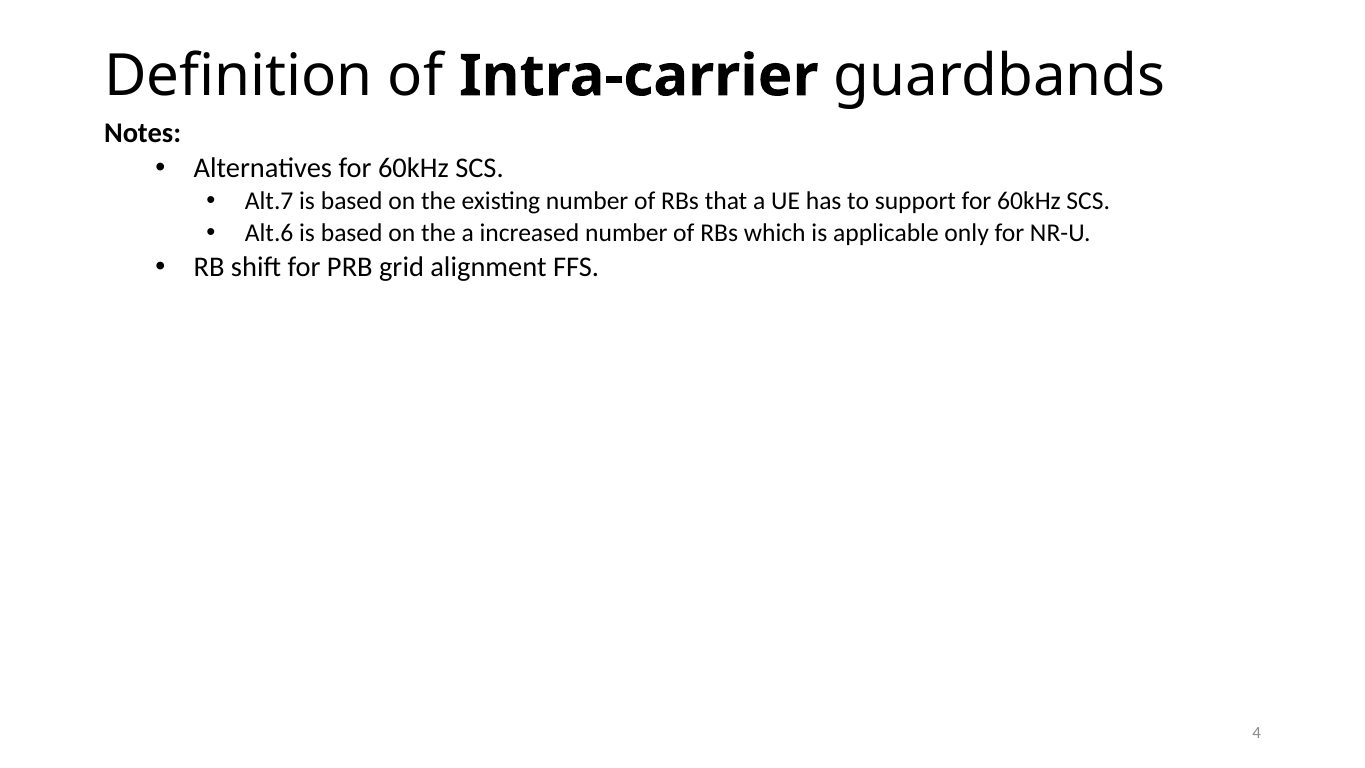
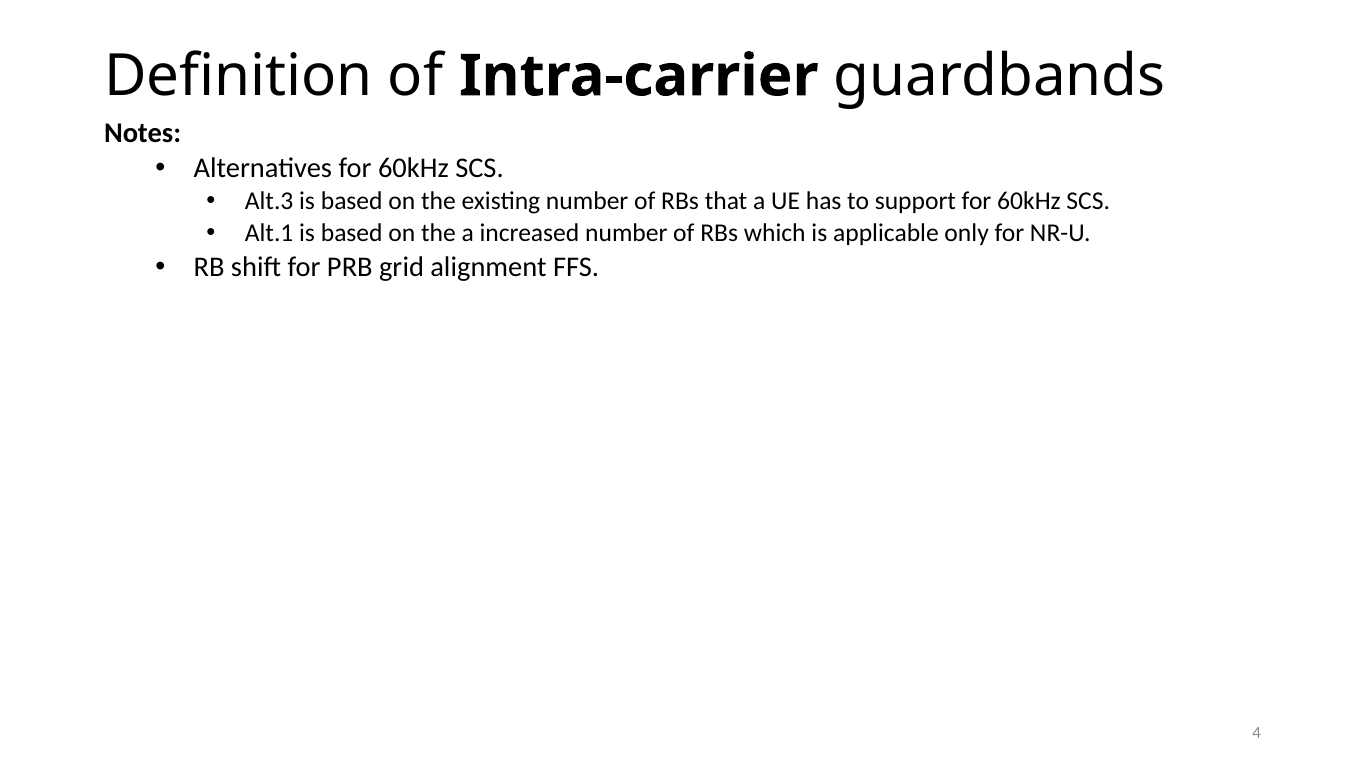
Alt.7: Alt.7 -> Alt.3 (269, 201)
Alt.6: Alt.6 -> Alt.1 (269, 233)
